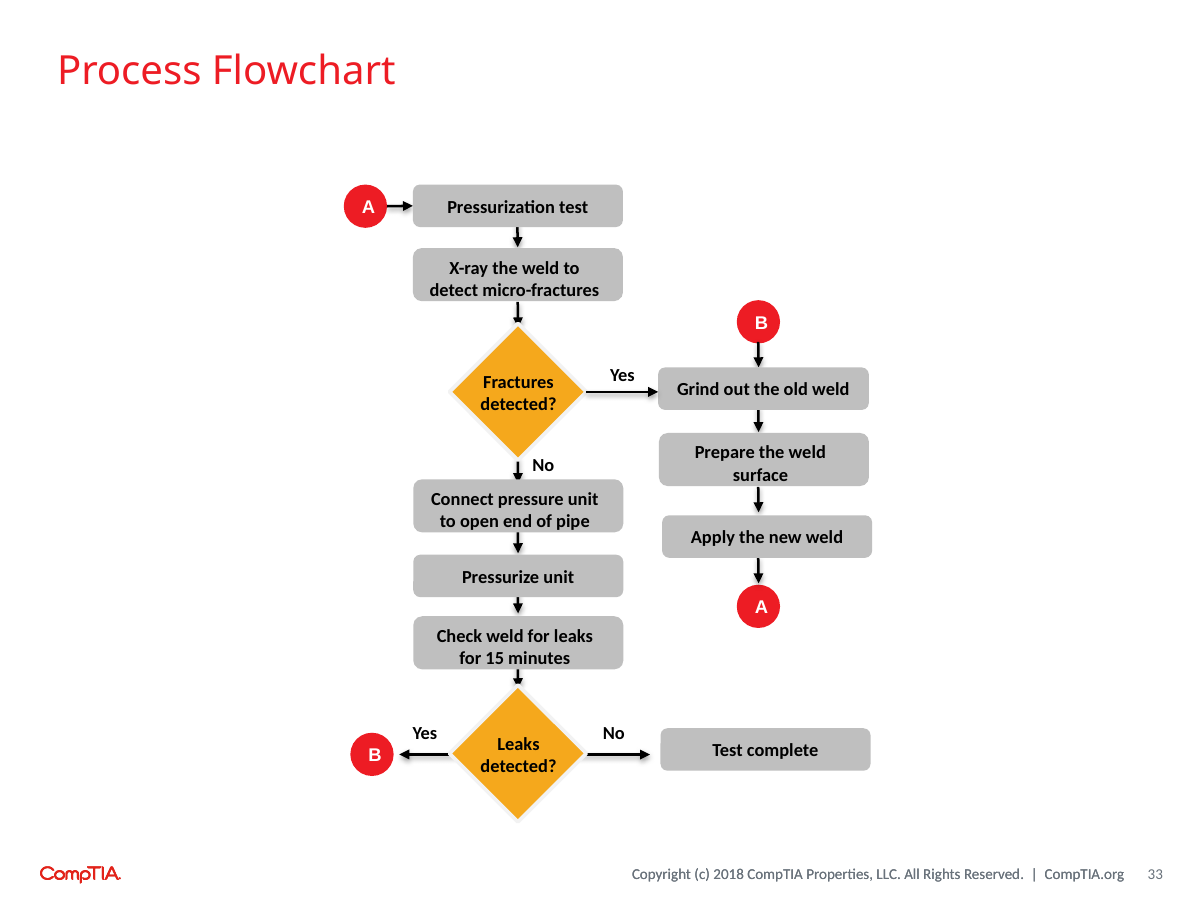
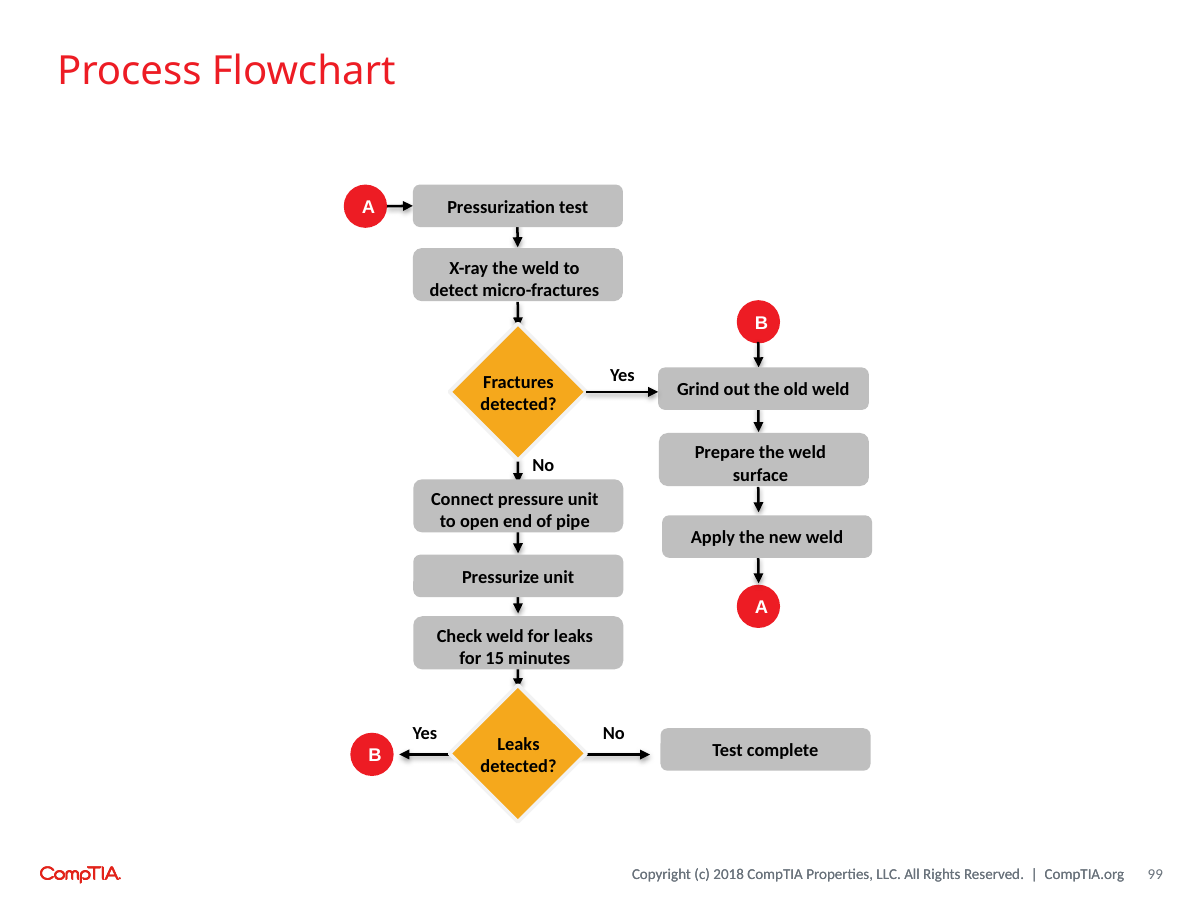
33: 33 -> 99 (1155, 875)
